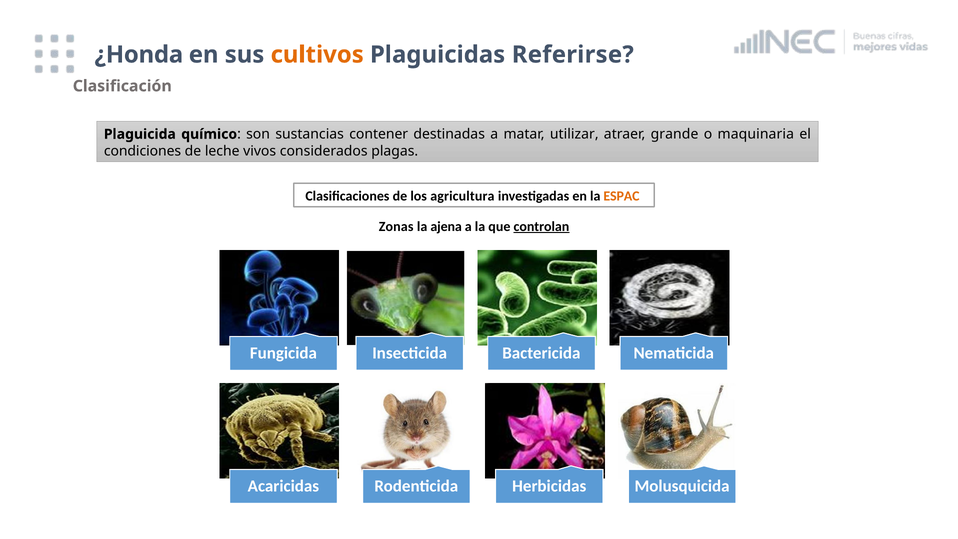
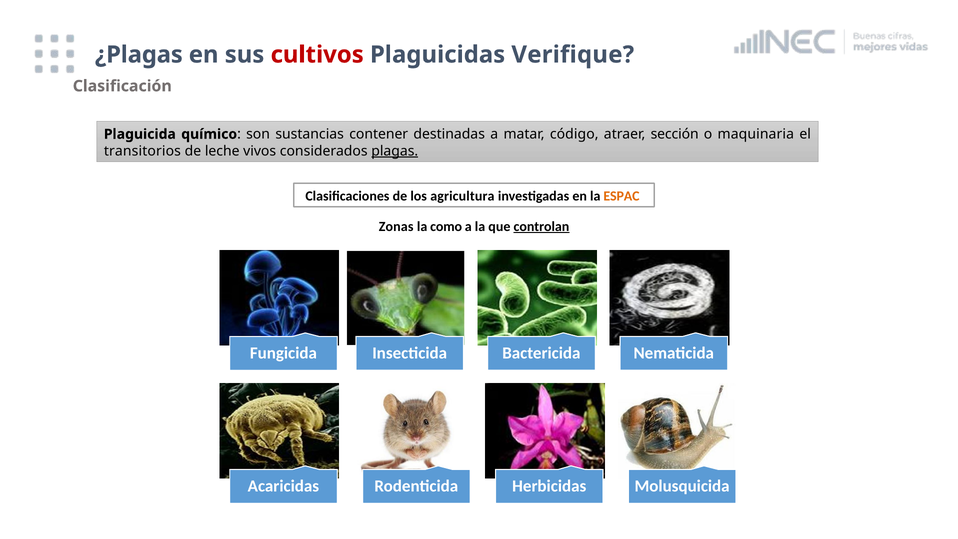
¿Honda: ¿Honda -> ¿Plagas (139, 55)
cultivos colour: orange -> red (317, 55)
Referirse: Referirse -> Verifique (573, 55)
utilizar: utilizar -> código (574, 134)
grande: grande -> sección (675, 134)
condiciones: condiciones -> transitorios (142, 151)
plagas underline: none -> present (395, 151)
ajena: ajena -> como (446, 226)
